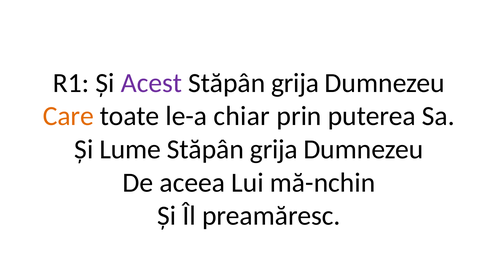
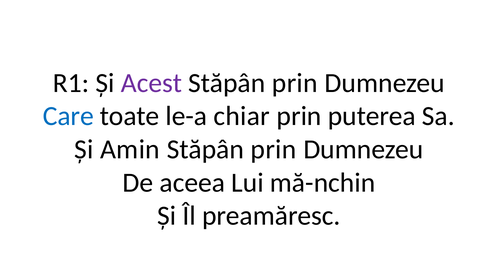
grija: grija -> prin (295, 83)
Care colour: orange -> blue (68, 116)
Lume: Lume -> Amin (130, 149)
grija: grija -> prin (274, 149)
